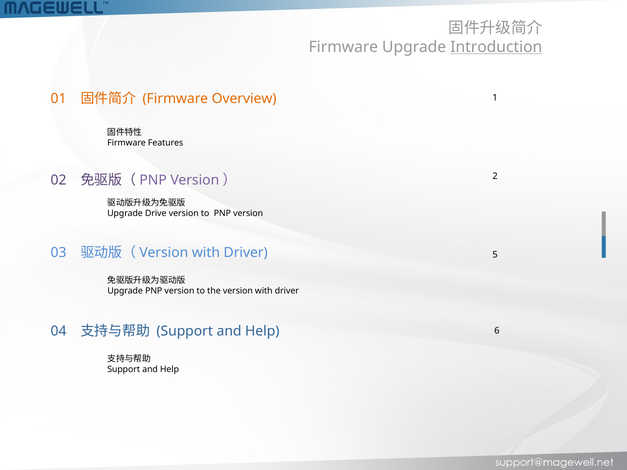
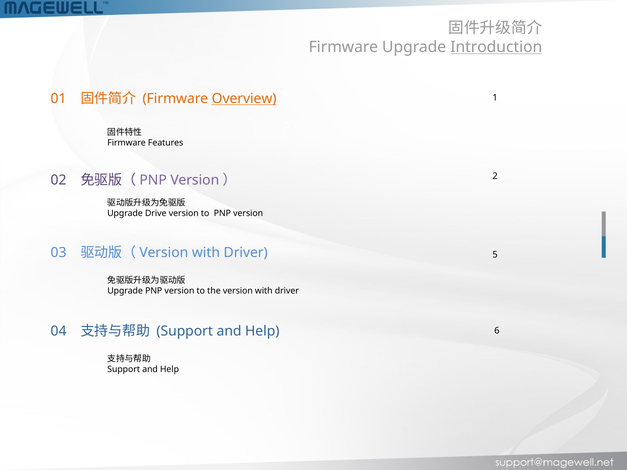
Overview underline: none -> present (244, 99)
